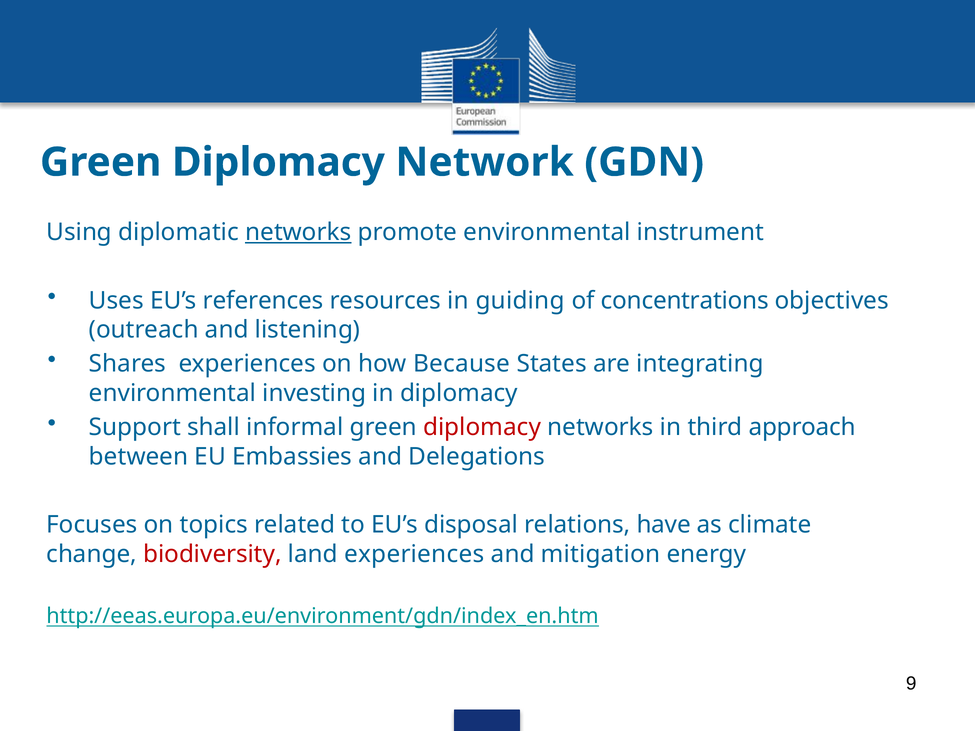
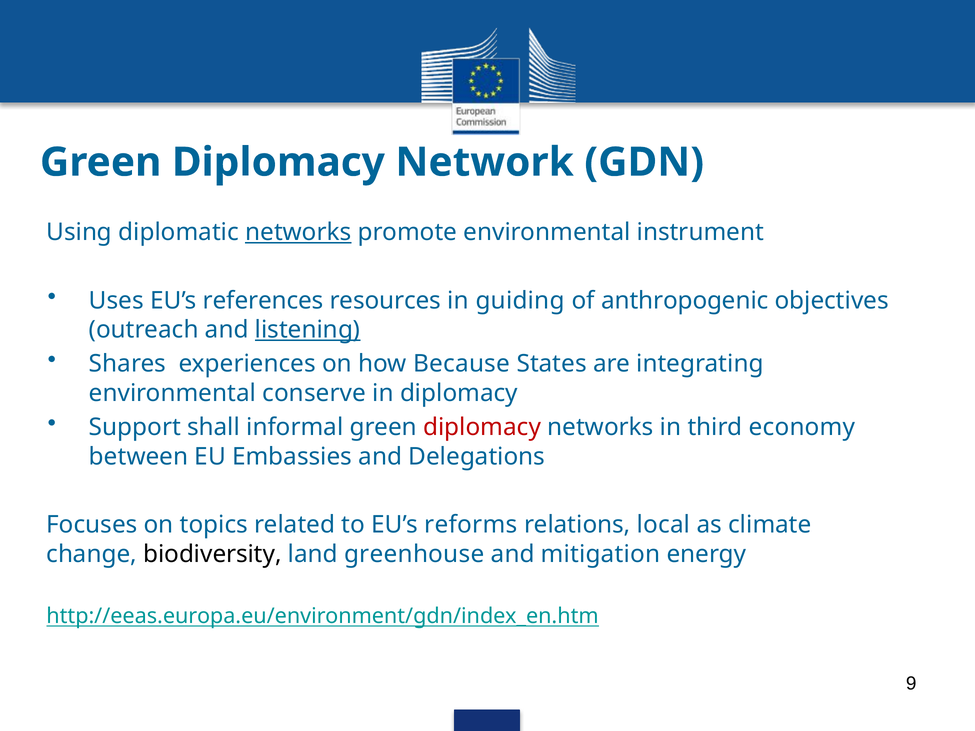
concentrations: concentrations -> anthropogenic (685, 301)
listening underline: none -> present (308, 330)
investing: investing -> conserve (314, 393)
approach: approach -> economy (802, 427)
disposal: disposal -> reforms (471, 525)
have: have -> local (664, 525)
biodiversity colour: red -> black (212, 554)
land experiences: experiences -> greenhouse (414, 554)
